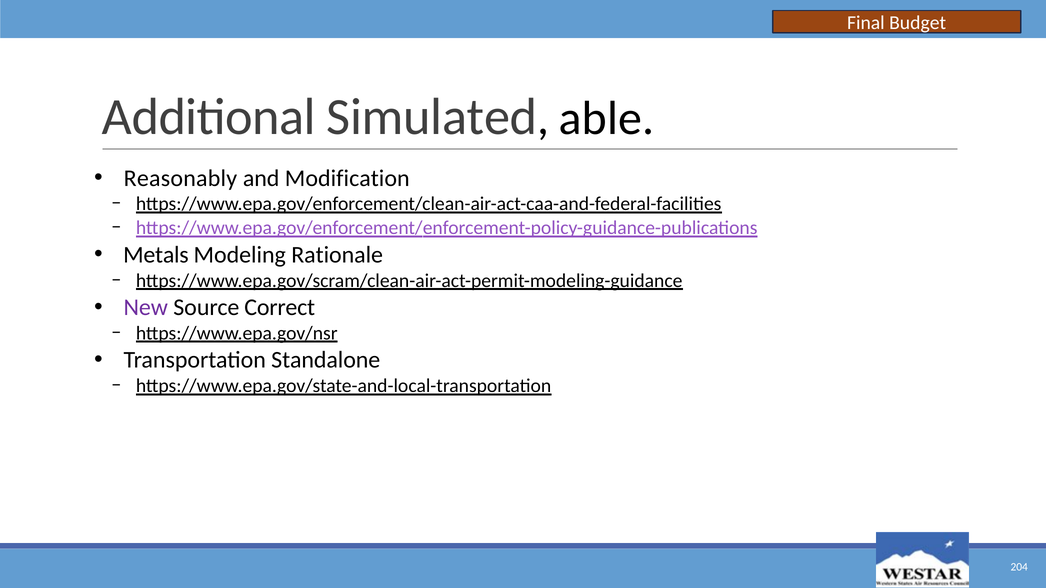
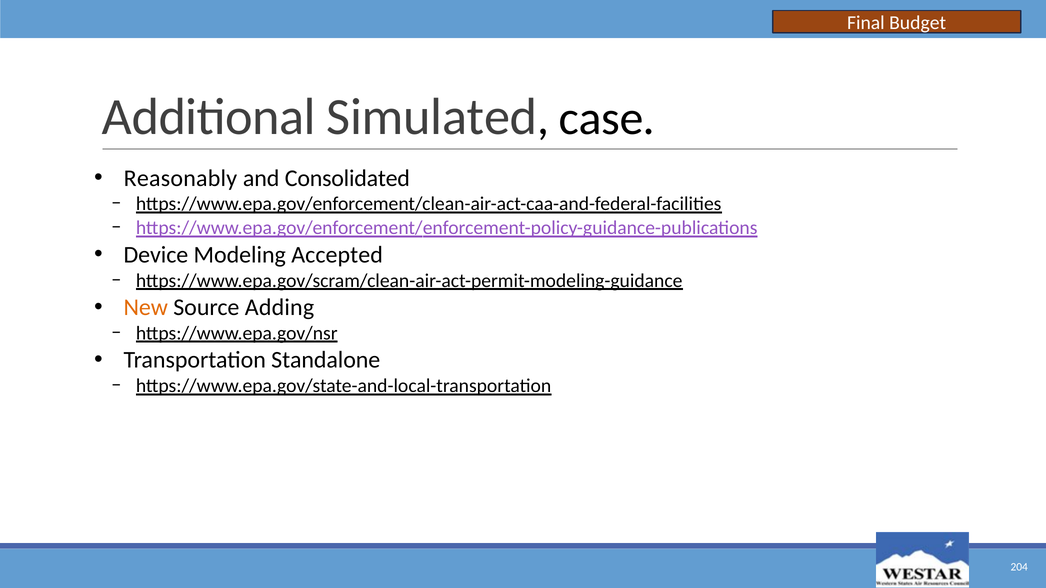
able: able -> case (607, 119)
Modification: Modification -> Consolidated (347, 178)
Metals: Metals -> Device (156, 255)
Rationale: Rationale -> Accepted (337, 255)
New colour: purple -> orange (146, 308)
Correct: Correct -> Adding (279, 308)
